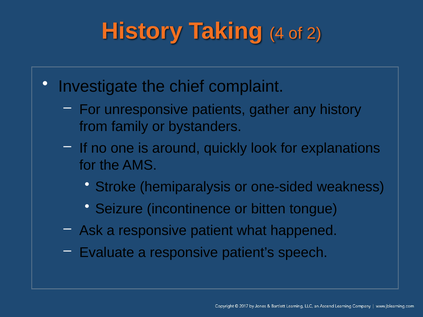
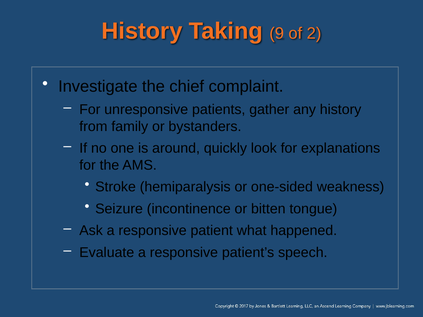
4: 4 -> 9 (277, 33)
